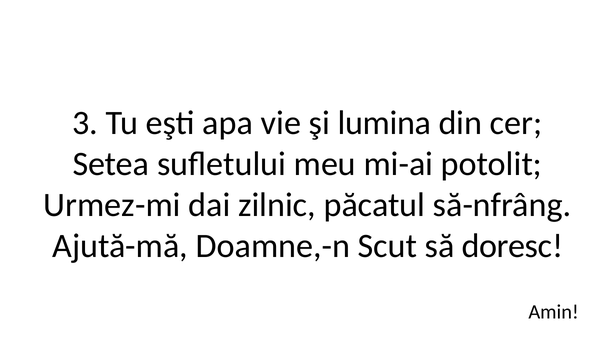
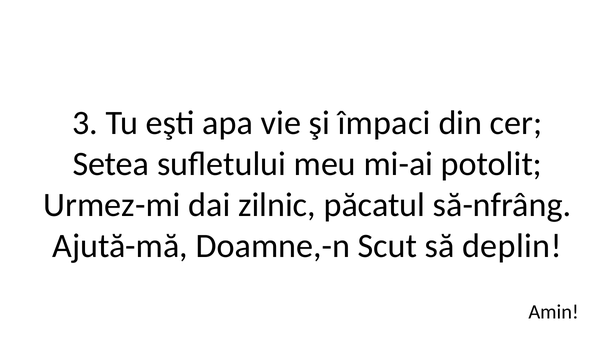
lumina: lumina -> împaci (384, 123)
doresc: doresc -> deplin (512, 246)
